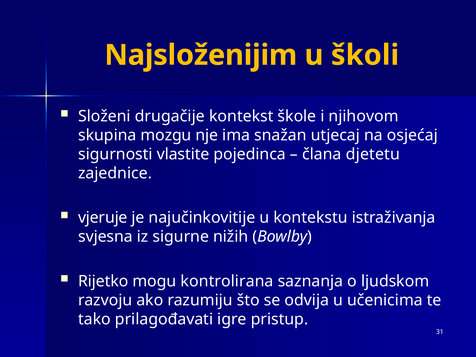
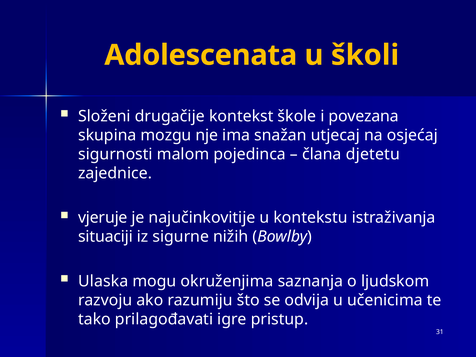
Najsloženijim: Najsloženijim -> Adolescenata (201, 55)
njihovom: njihovom -> povezana (364, 116)
vlastite: vlastite -> malom (183, 154)
svjesna: svjesna -> situaciji (106, 237)
Rijetko: Rijetko -> Ulaska (103, 281)
kontrolirana: kontrolirana -> okruženjima (227, 281)
